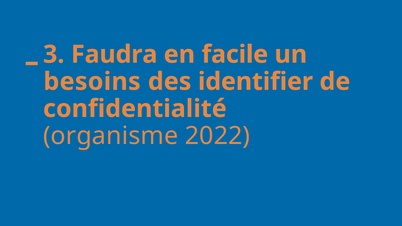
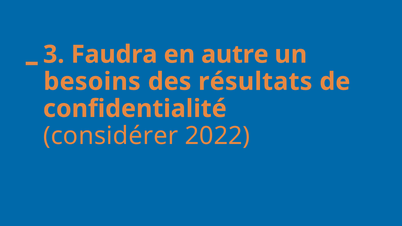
facile: facile -> autre (235, 54)
identifier: identifier -> résultats (255, 82)
organisme: organisme -> considérer (111, 136)
